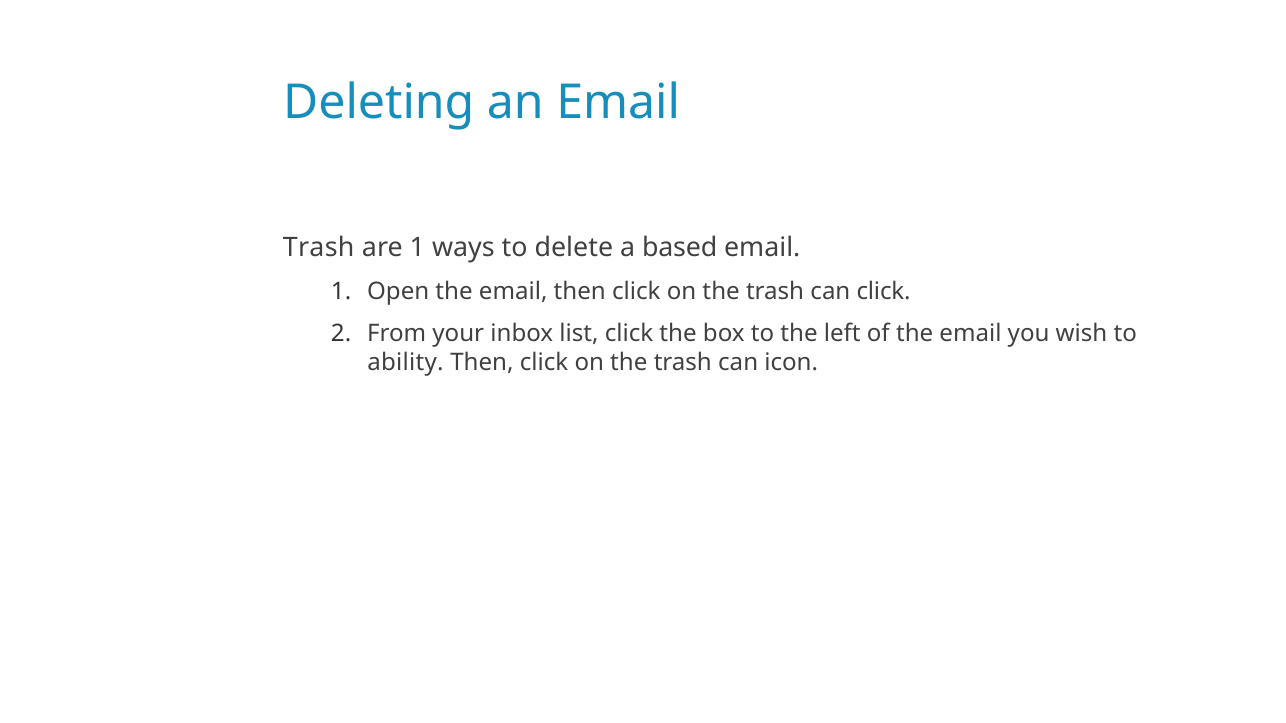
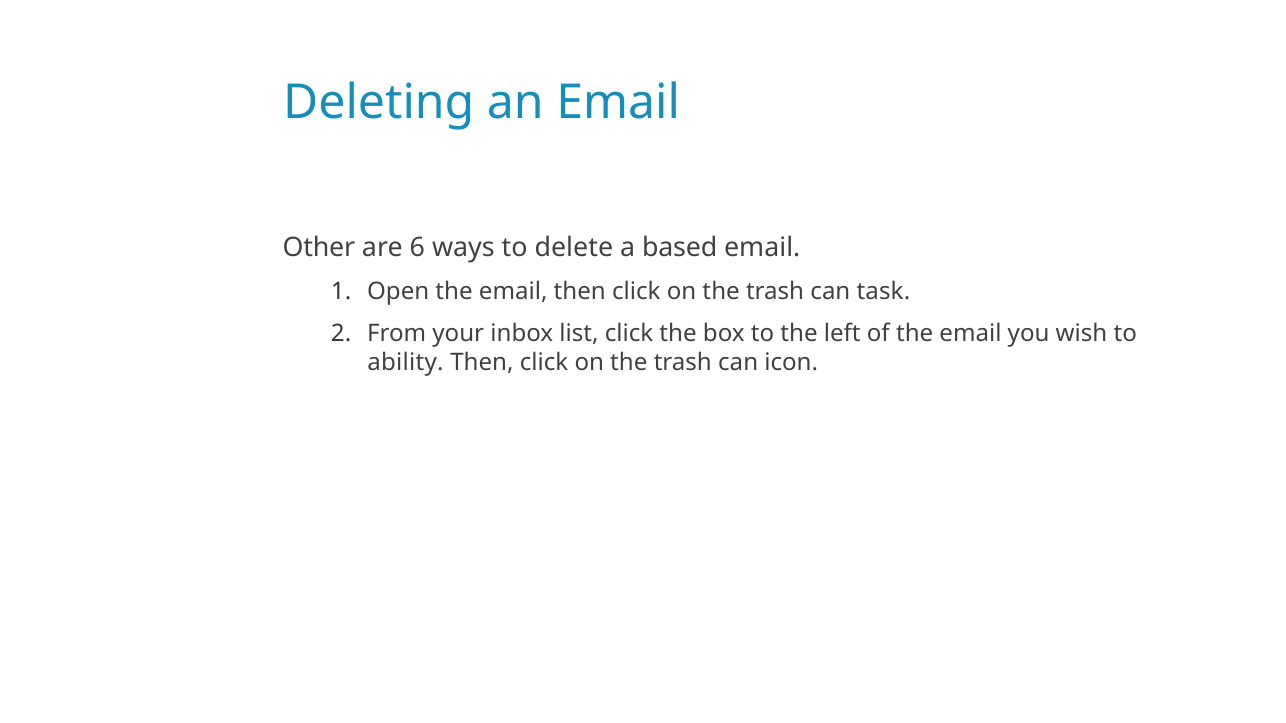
Trash: Trash -> Other (319, 248)
are 1: 1 -> 6 (417, 248)
can click: click -> task (883, 292)
